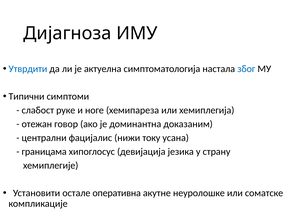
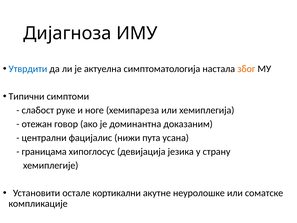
због colour: blue -> orange (246, 69)
току: току -> пута (151, 138)
оперативна: оперативна -> кортикални (117, 193)
